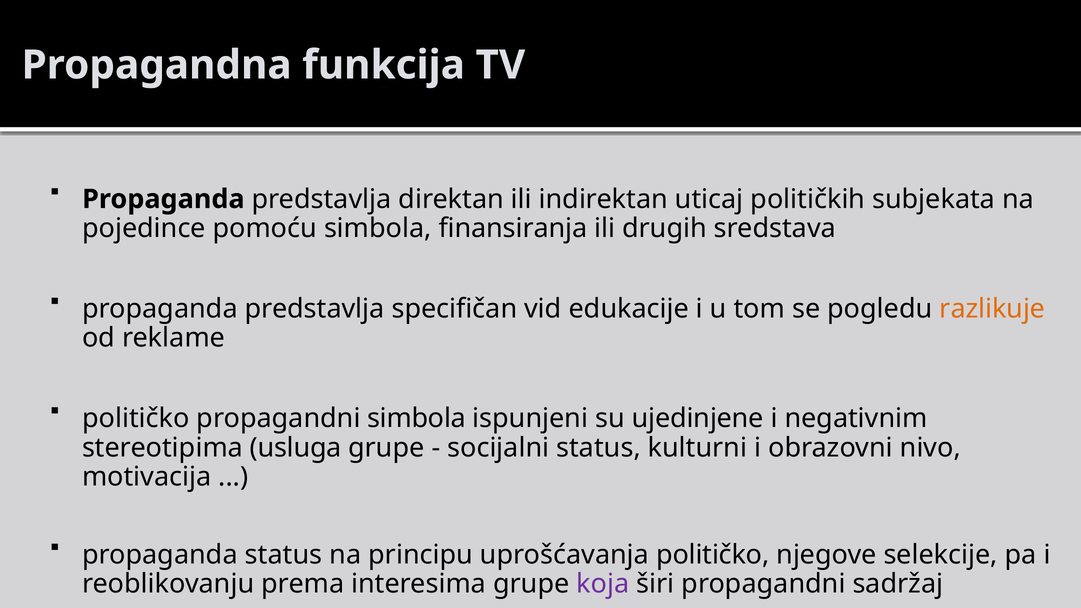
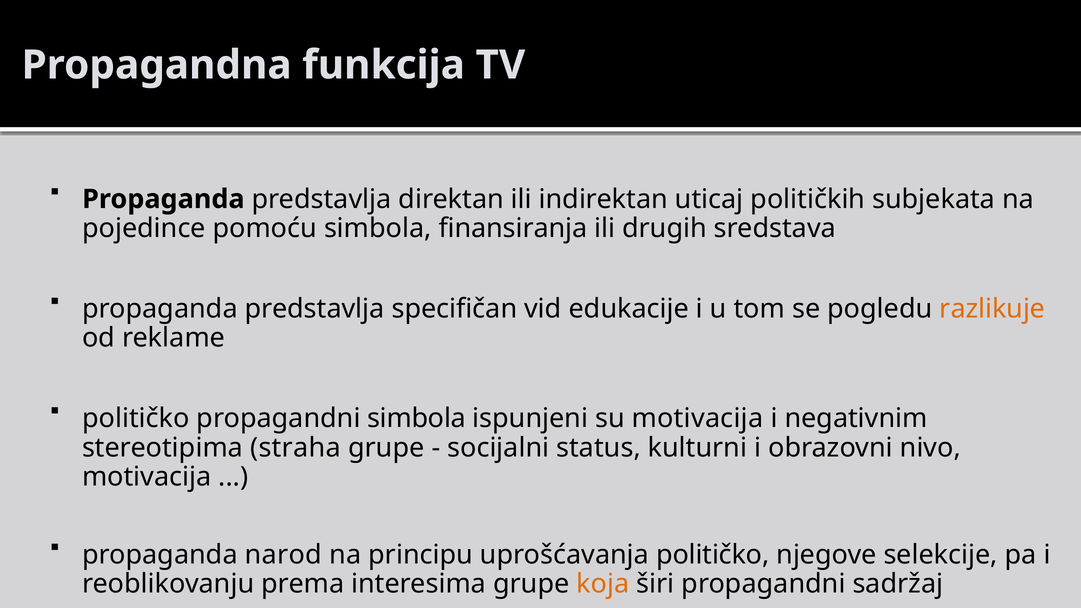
su ujedinjene: ujedinjene -> motivacija (698, 419)
usluga: usluga -> straha (295, 448)
propaganda status: status -> narod (283, 555)
koja colour: purple -> orange (603, 584)
